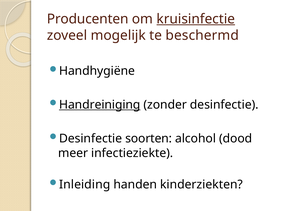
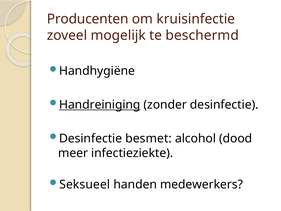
kruisinfectie underline: present -> none (196, 19)
soorten: soorten -> besmet (149, 138)
Inleiding: Inleiding -> Seksueel (85, 184)
kinderziekten: kinderziekten -> medewerkers (201, 184)
